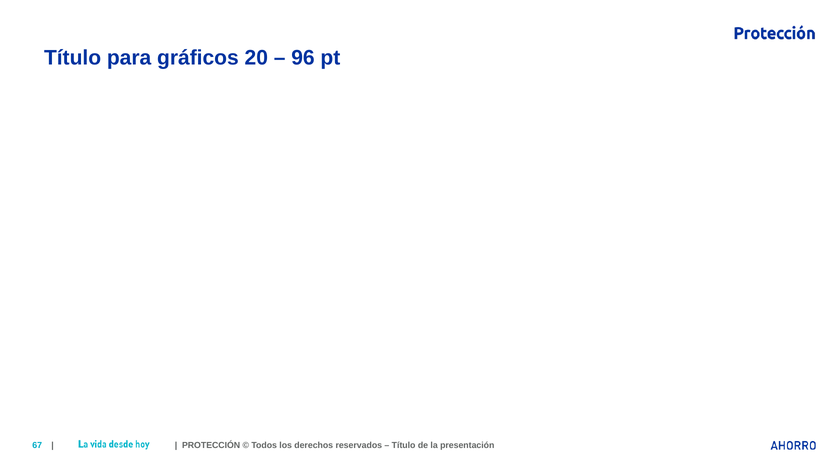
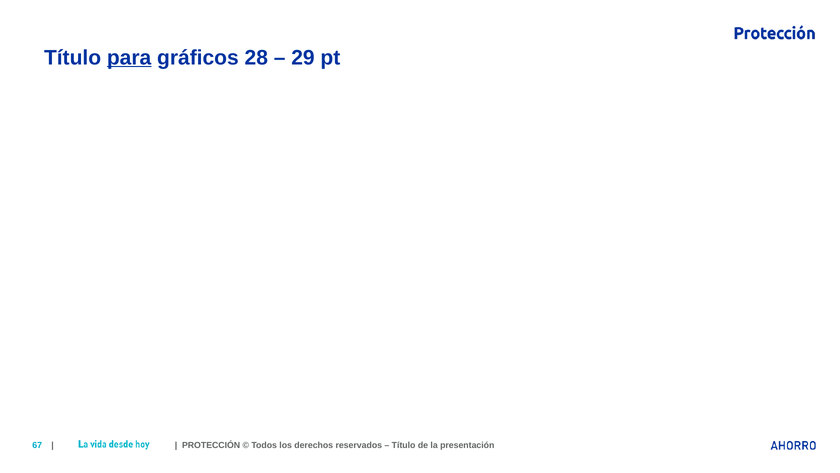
para underline: none -> present (129, 58)
20: 20 -> 28 (256, 58)
96: 96 -> 29 (303, 58)
